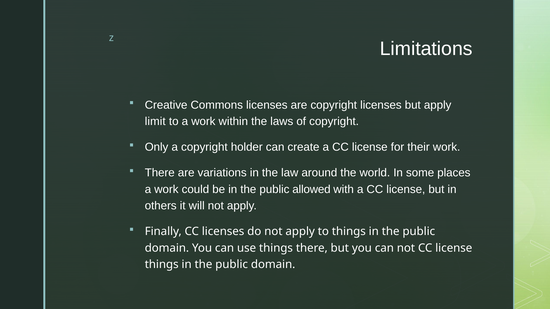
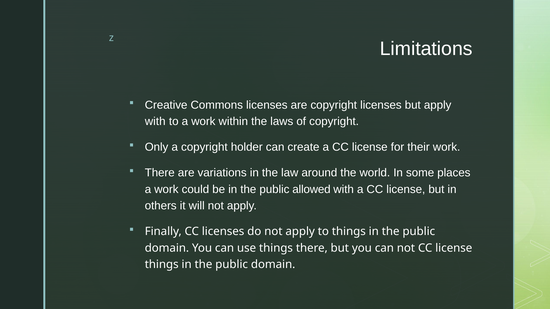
limit: limit -> with (155, 122)
